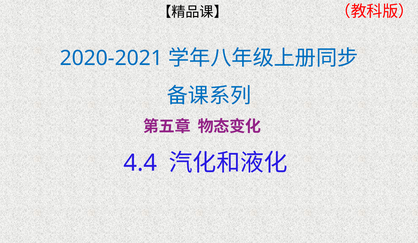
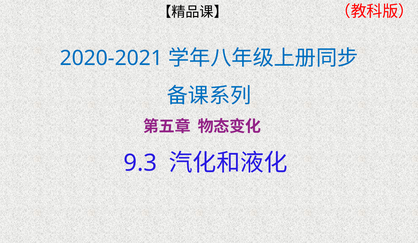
4.4: 4.4 -> 9.3 (140, 163)
